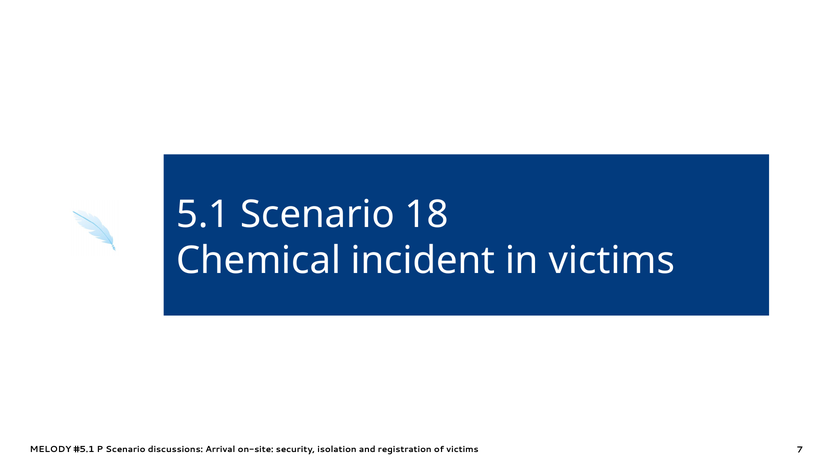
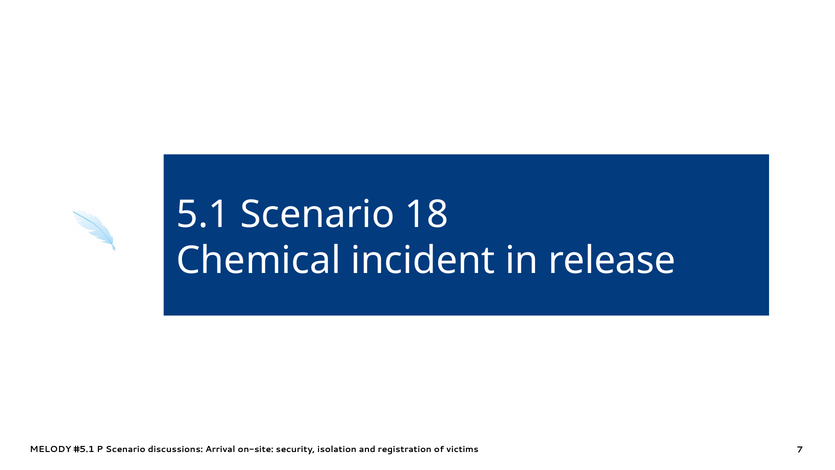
in victims: victims -> release (612, 261)
